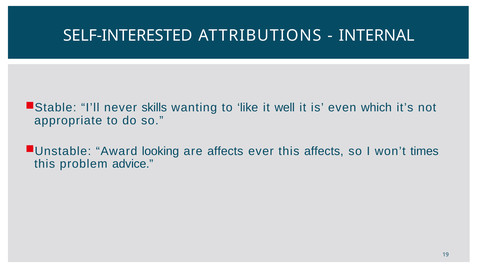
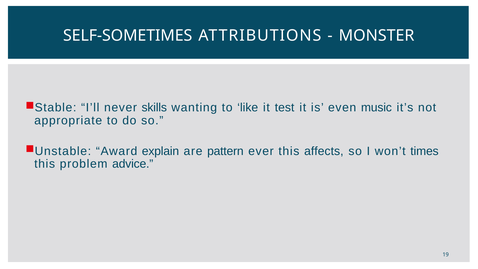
SELF-INTERESTED: SELF-INTERESTED -> SELF-SOMETIMES (128, 36)
INTERNAL: INTERNAL -> MONSTER (377, 36)
well: well -> test (285, 108)
which: which -> music (376, 108)
looking: looking -> explain (160, 151)
are affects: affects -> pattern (225, 151)
